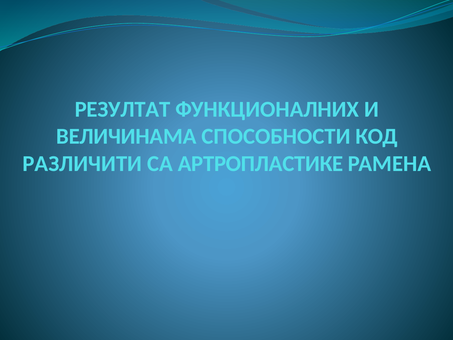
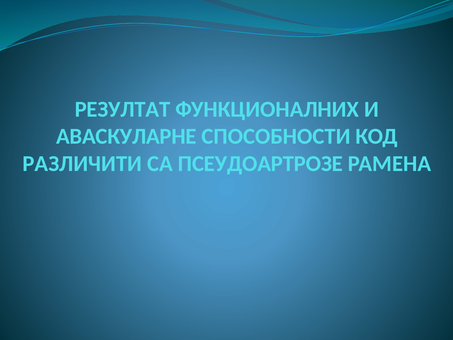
ВЕЛИЧИНАМА: ВЕЛИЧИНАМА -> АВАСКУЛАРНЕ (126, 136)
АРТРОПЛАСТИКЕ: АРТРОПЛАСТИКЕ -> ПСЕУДОАРТРОЗЕ (260, 164)
